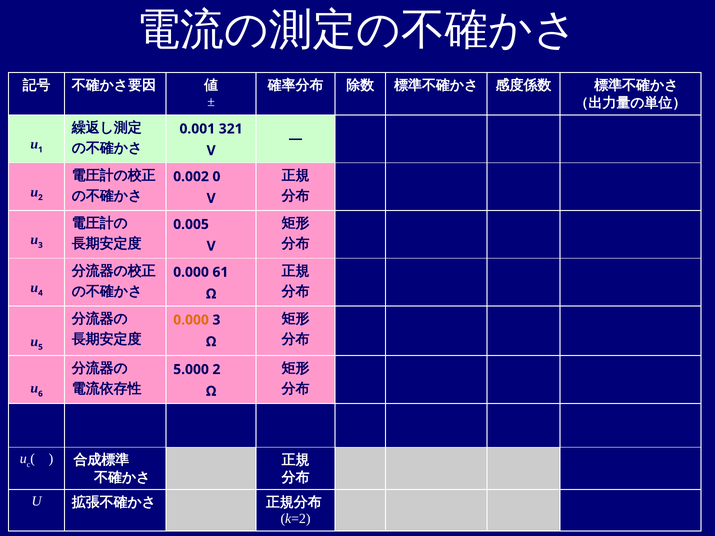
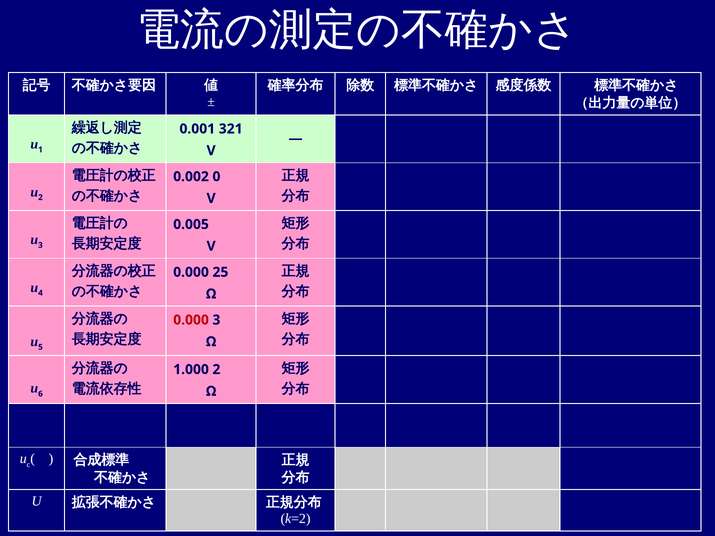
61: 61 -> 25 (220, 272)
0.000 colour: orange -> red (191, 320)
5.000: 5.000 -> 1.000 (191, 370)
